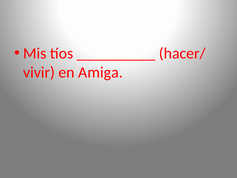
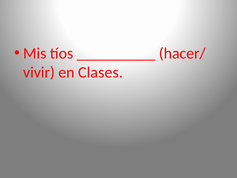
Amiga: Amiga -> Clases (101, 72)
